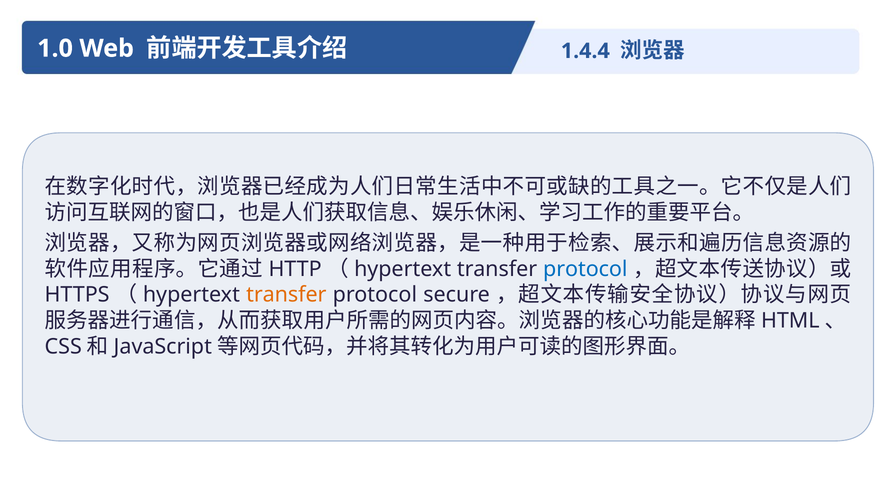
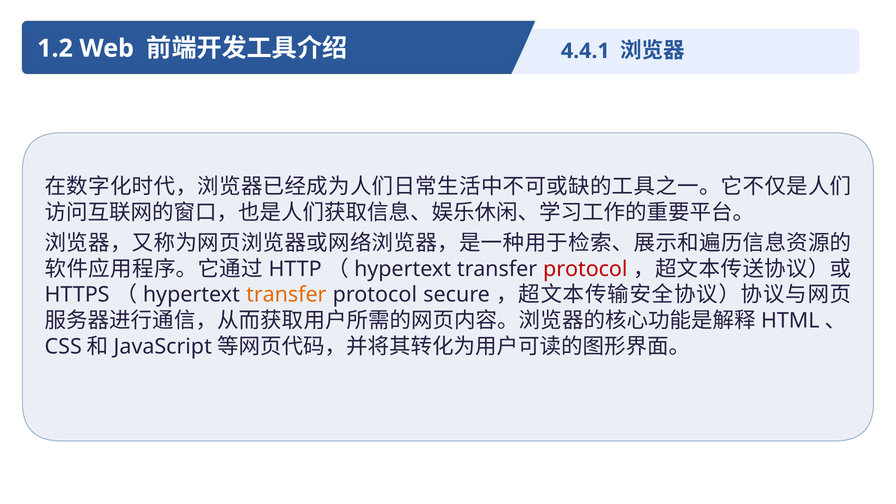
1.0: 1.0 -> 1.2 (55, 48)
1.4.4: 1.4.4 -> 4.4.1 (585, 51)
protocol colour: blue -> red (585, 269)
